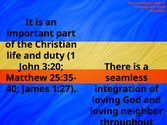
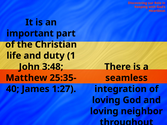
3:20: 3:20 -> 3:48 (53, 67)
